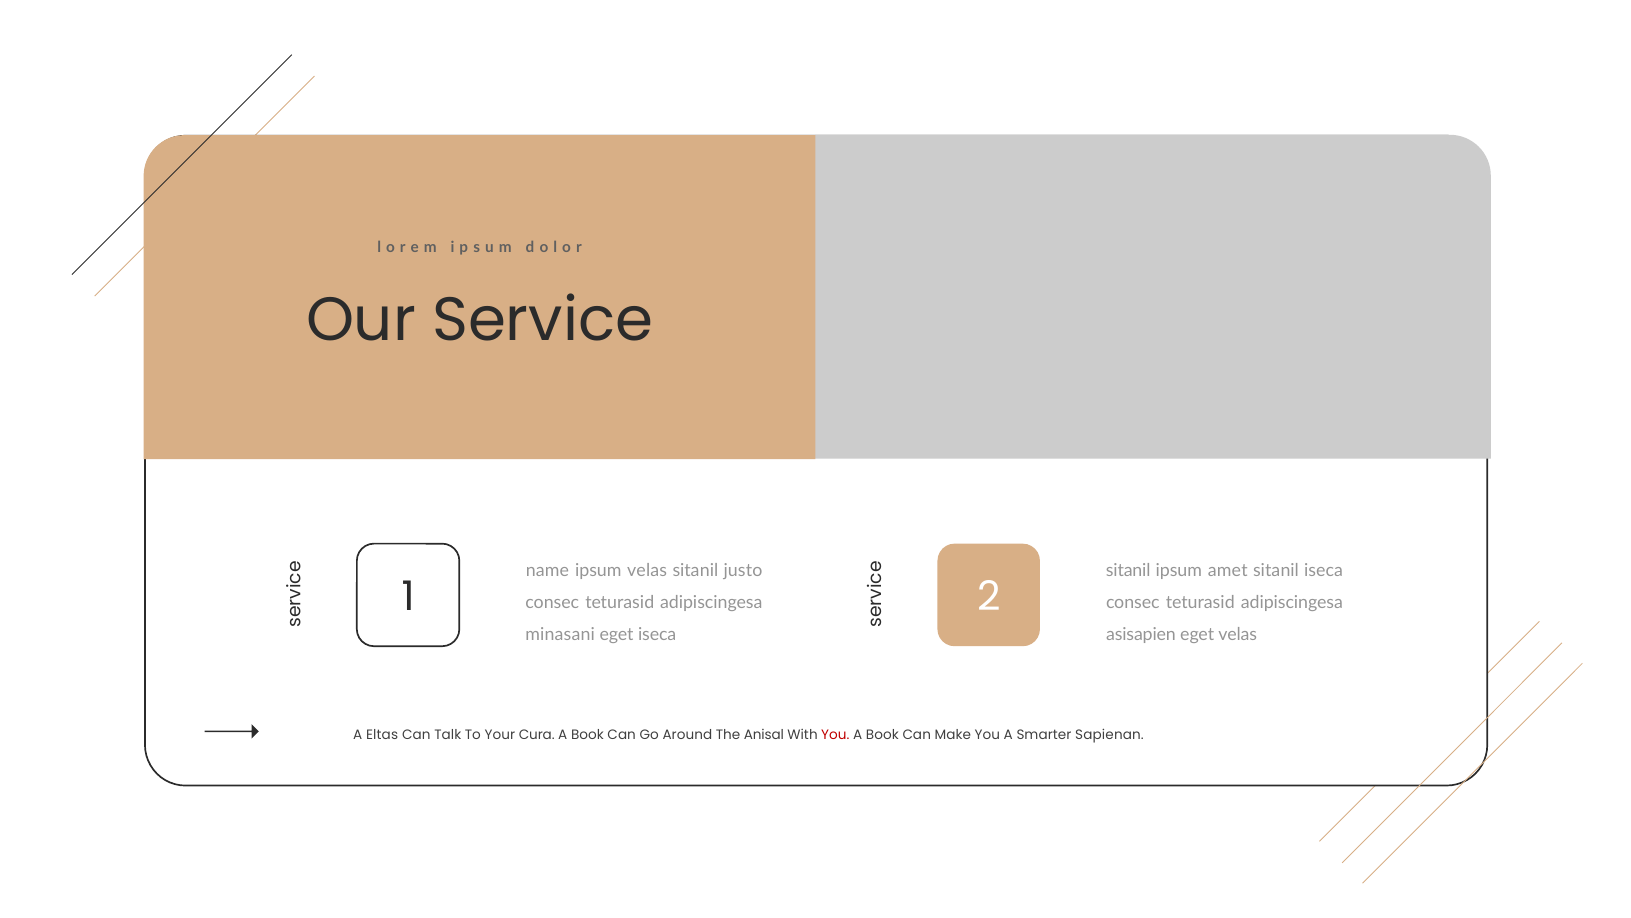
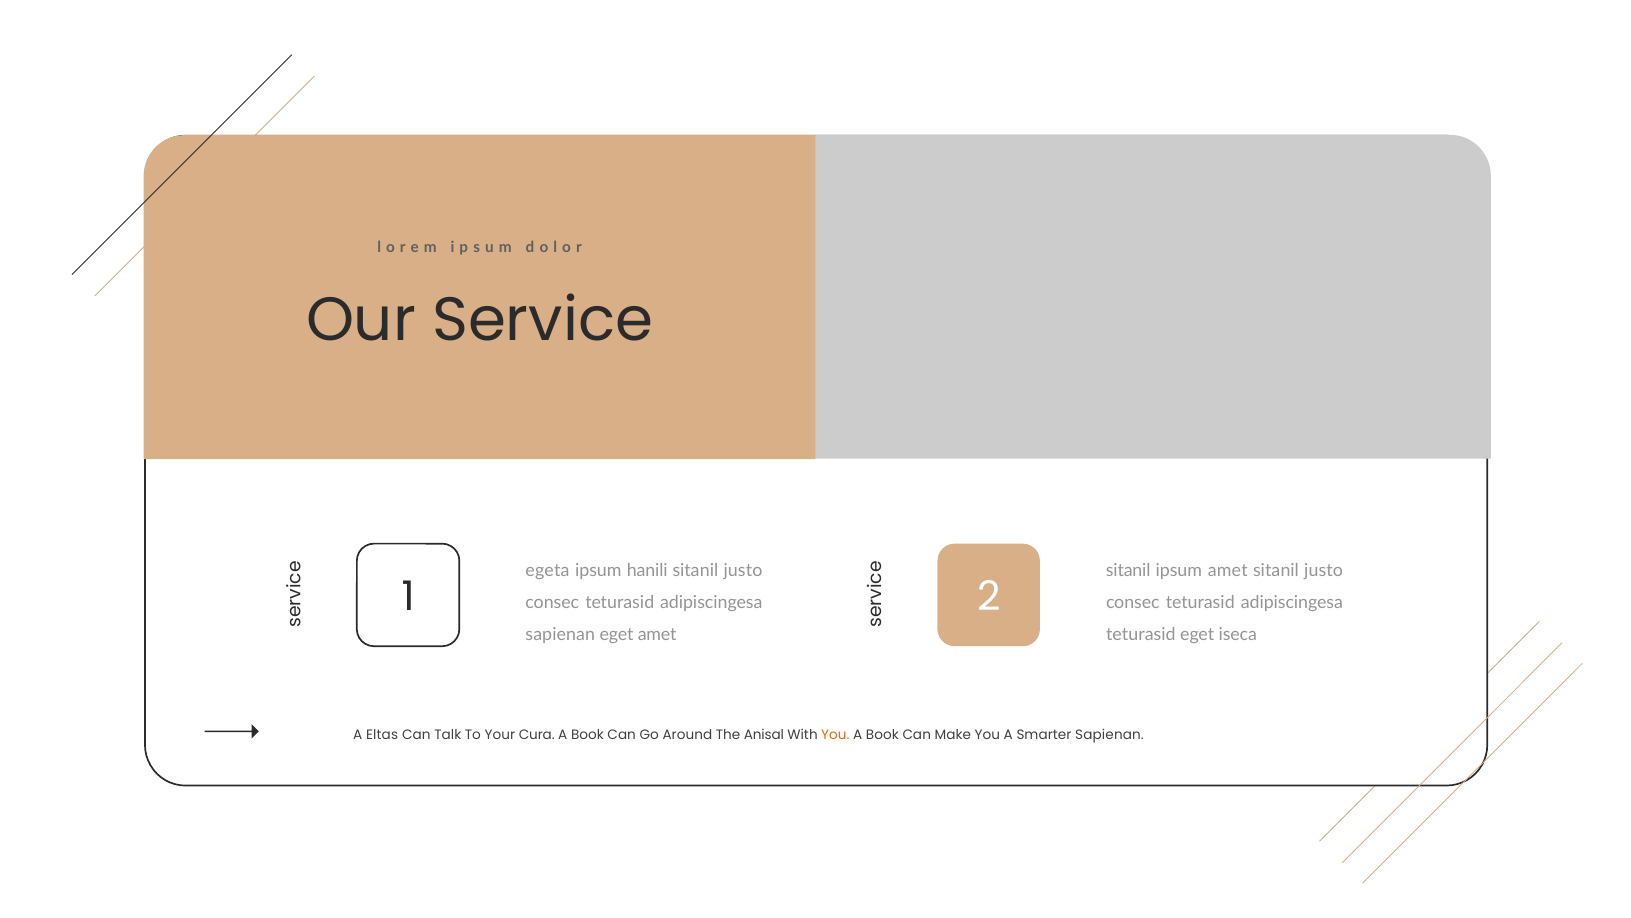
name: name -> egeta (547, 571)
ipsum velas: velas -> hanili (647, 571)
iseca: iseca -> justo (1324, 571)
minasani: minasani -> sapienan (560, 635)
eget iseca: iseca -> amet (657, 635)
asisapien: asisapien -> teturasid (1141, 635)
eget velas: velas -> iseca (1238, 635)
You colour: red -> orange (835, 735)
